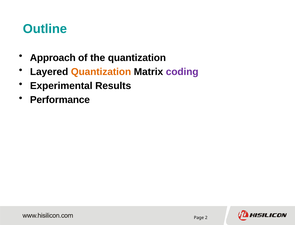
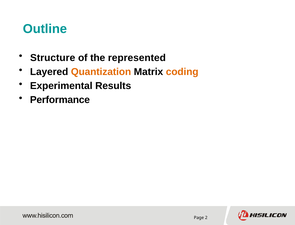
Approach: Approach -> Structure (53, 58)
the quantization: quantization -> represented (137, 58)
coding colour: purple -> orange (182, 71)
